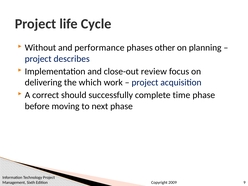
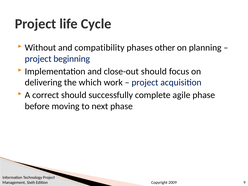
performance: performance -> compatibility (99, 48)
describes: describes -> beginning (72, 59)
close-out review: review -> should (154, 71)
time: time -> agile (181, 95)
